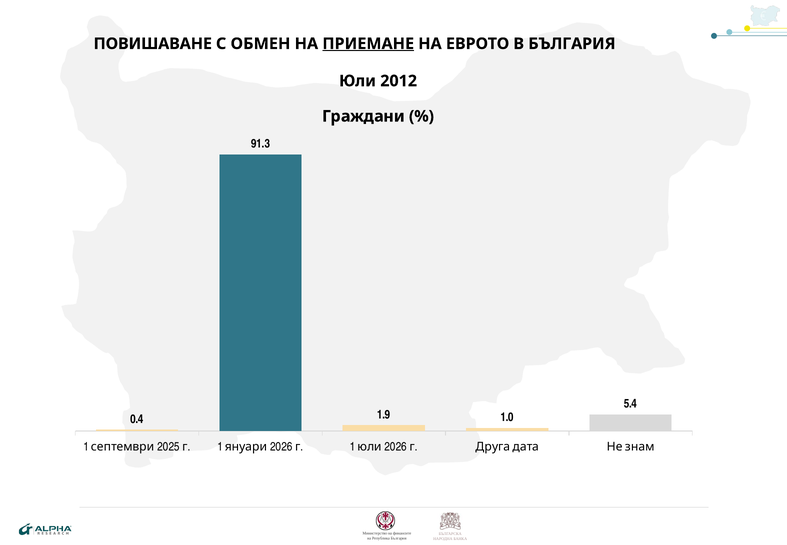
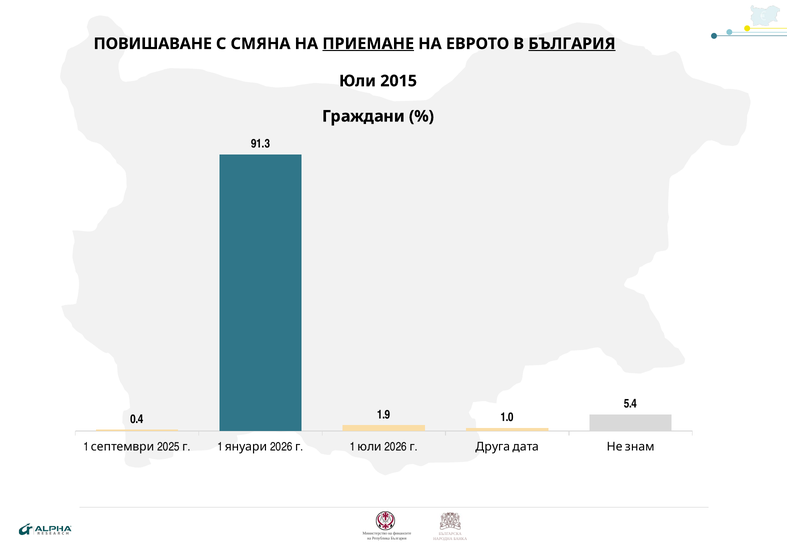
ОБМЕН: ОБМЕН -> СМЯНА (261, 44)
БЪЛГАРИЯ underline: none -> present (572, 44)
2012: 2012 -> 2015 (399, 81)
